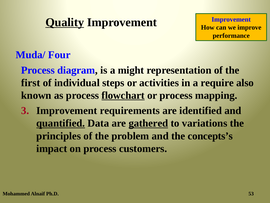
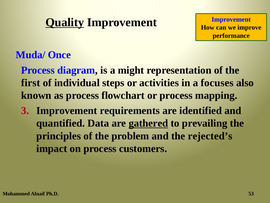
Four: Four -> Once (59, 55)
require: require -> focuses (217, 83)
flowchart underline: present -> none (123, 95)
quantified underline: present -> none (61, 123)
variations: variations -> prevailing (205, 123)
concepts’s: concepts’s -> rejected’s (210, 136)
